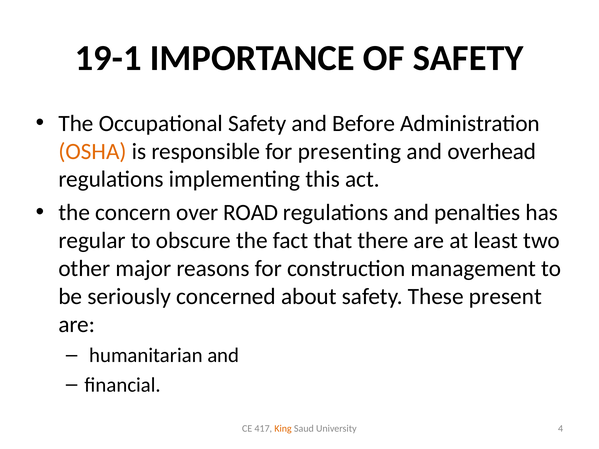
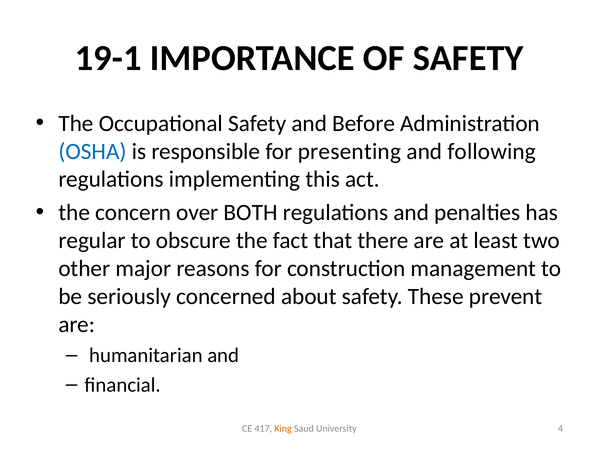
OSHA colour: orange -> blue (92, 151)
overhead: overhead -> following (492, 151)
ROAD: ROAD -> BOTH (251, 213)
present: present -> prevent (506, 297)
